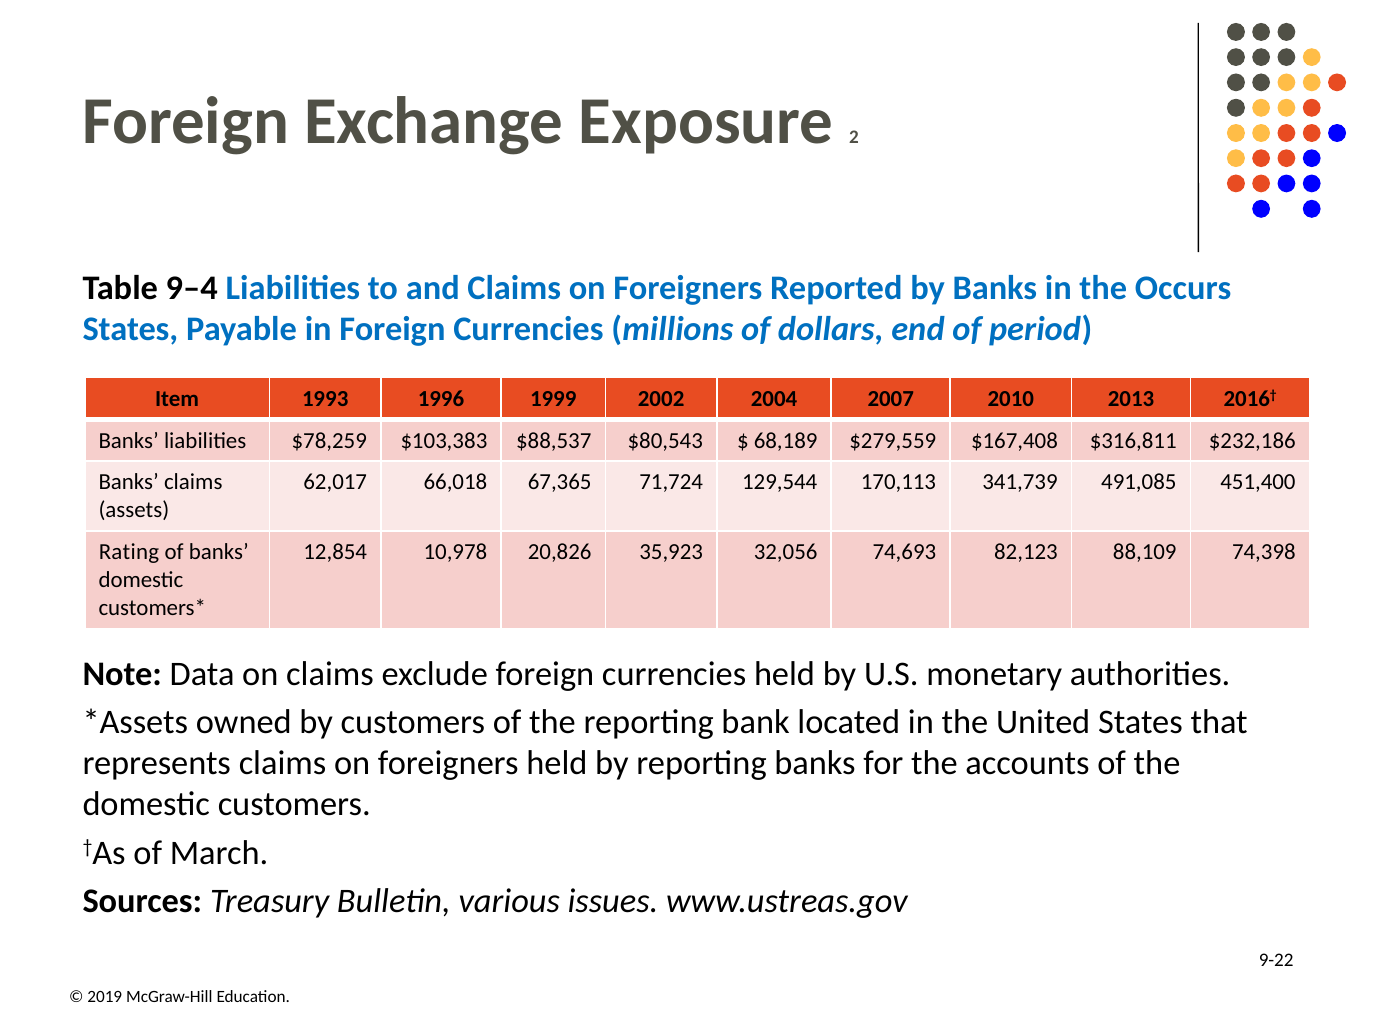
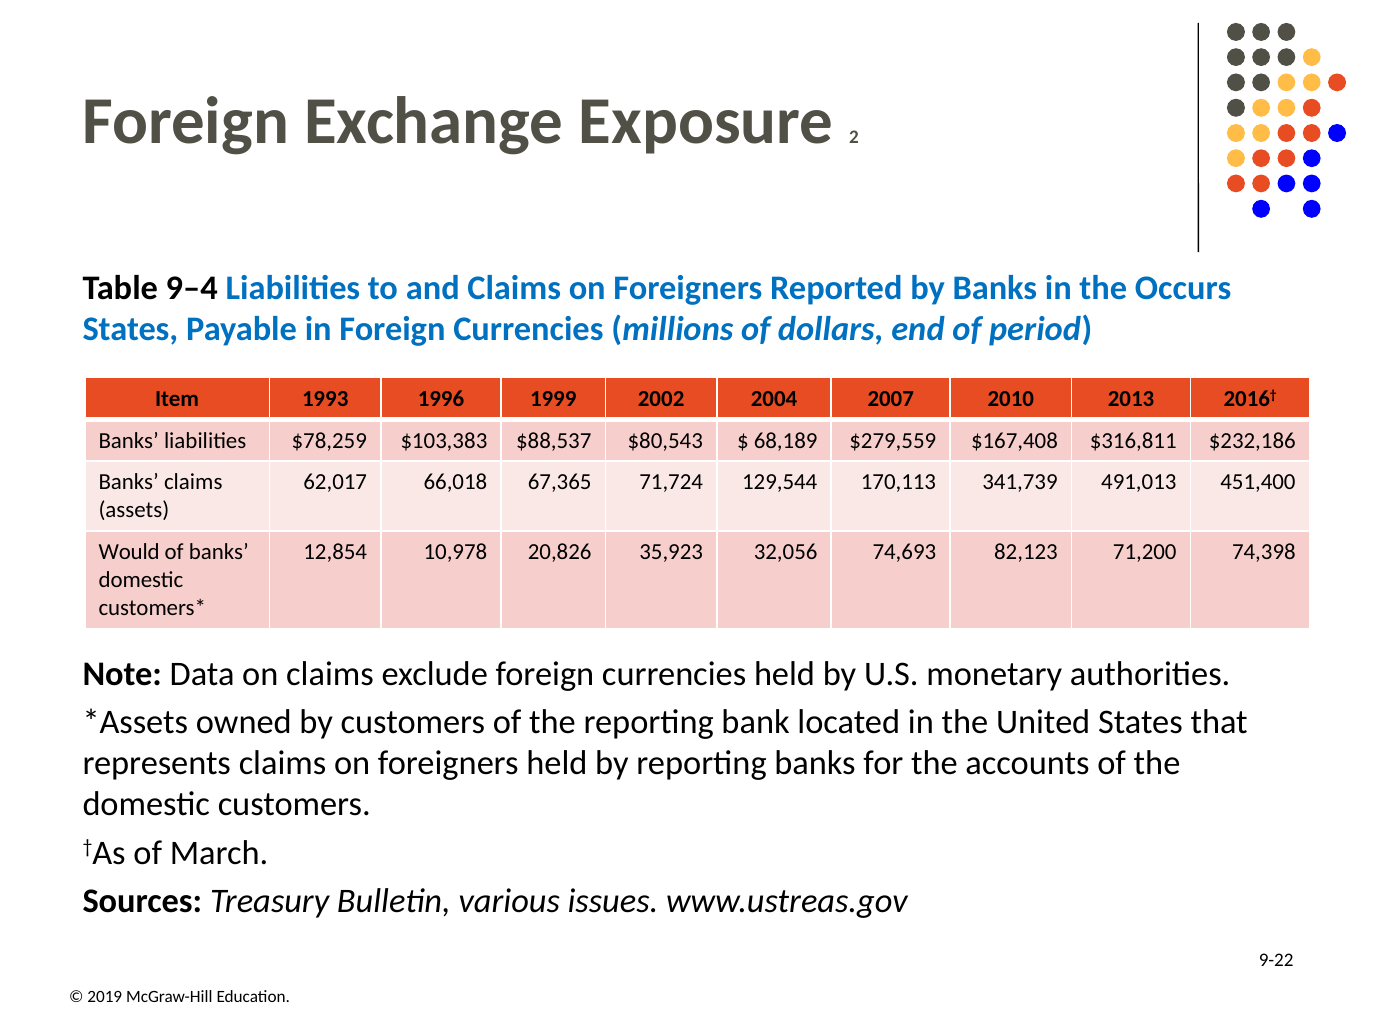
491,085: 491,085 -> 491,013 (1139, 482)
Rating: Rating -> Would (129, 552)
88,109: 88,109 -> 71,200 (1145, 552)
